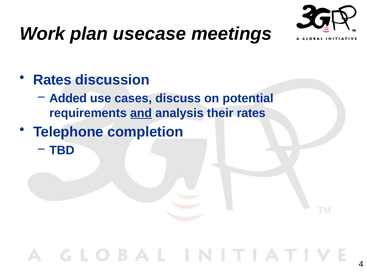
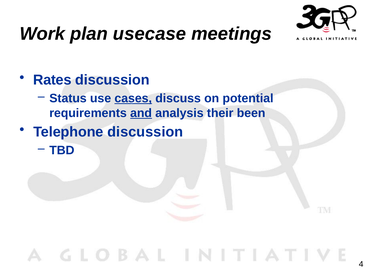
Added: Added -> Status (68, 98)
cases underline: none -> present (133, 98)
their rates: rates -> been (251, 113)
Telephone completion: completion -> discussion (145, 132)
